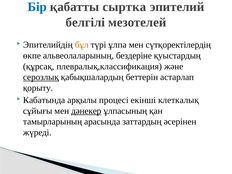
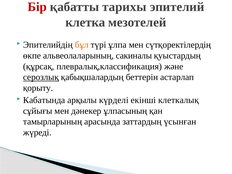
Бір colour: blue -> red (37, 7)
сыртка: сыртка -> тарихы (124, 7)
белгілі: белгілі -> клетка (85, 22)
бездеріне: бездеріне -> сакиналы (134, 56)
процесі: процесі -> күрделі (114, 100)
дәнекер underline: present -> none (86, 111)
әсерінен: әсерінен -> үсынған (180, 122)
